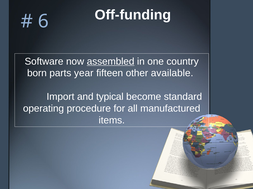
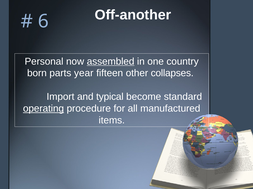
Off-funding: Off-funding -> Off-another (133, 15)
Software: Software -> Personal (44, 62)
available: available -> collapses (172, 73)
operating underline: none -> present (43, 109)
